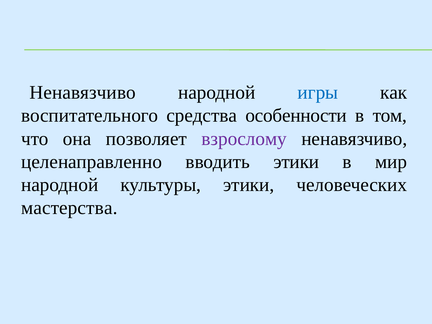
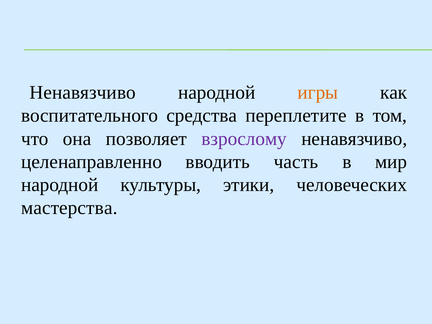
игры colour: blue -> orange (318, 93)
особенности: особенности -> переплетите (296, 116)
вводить этики: этики -> часть (296, 162)
